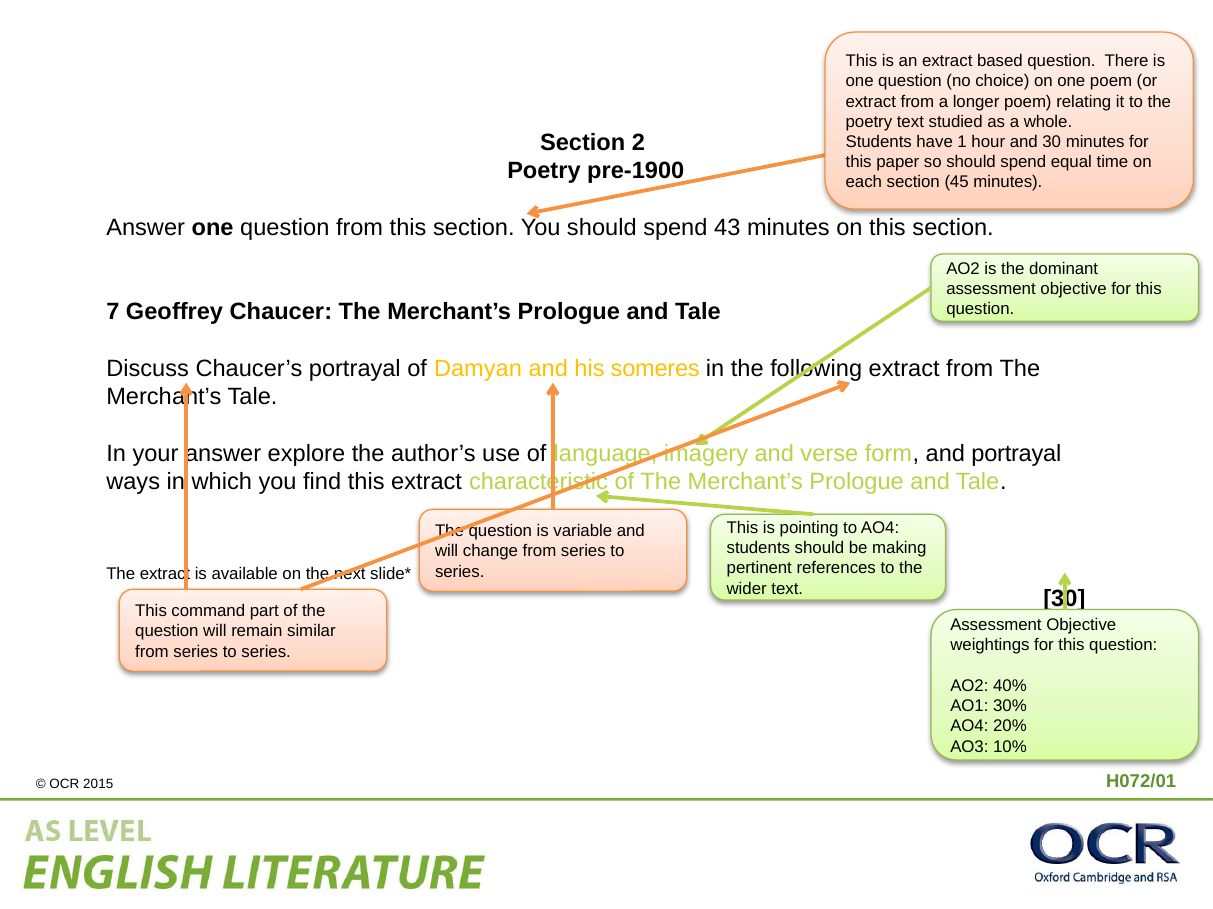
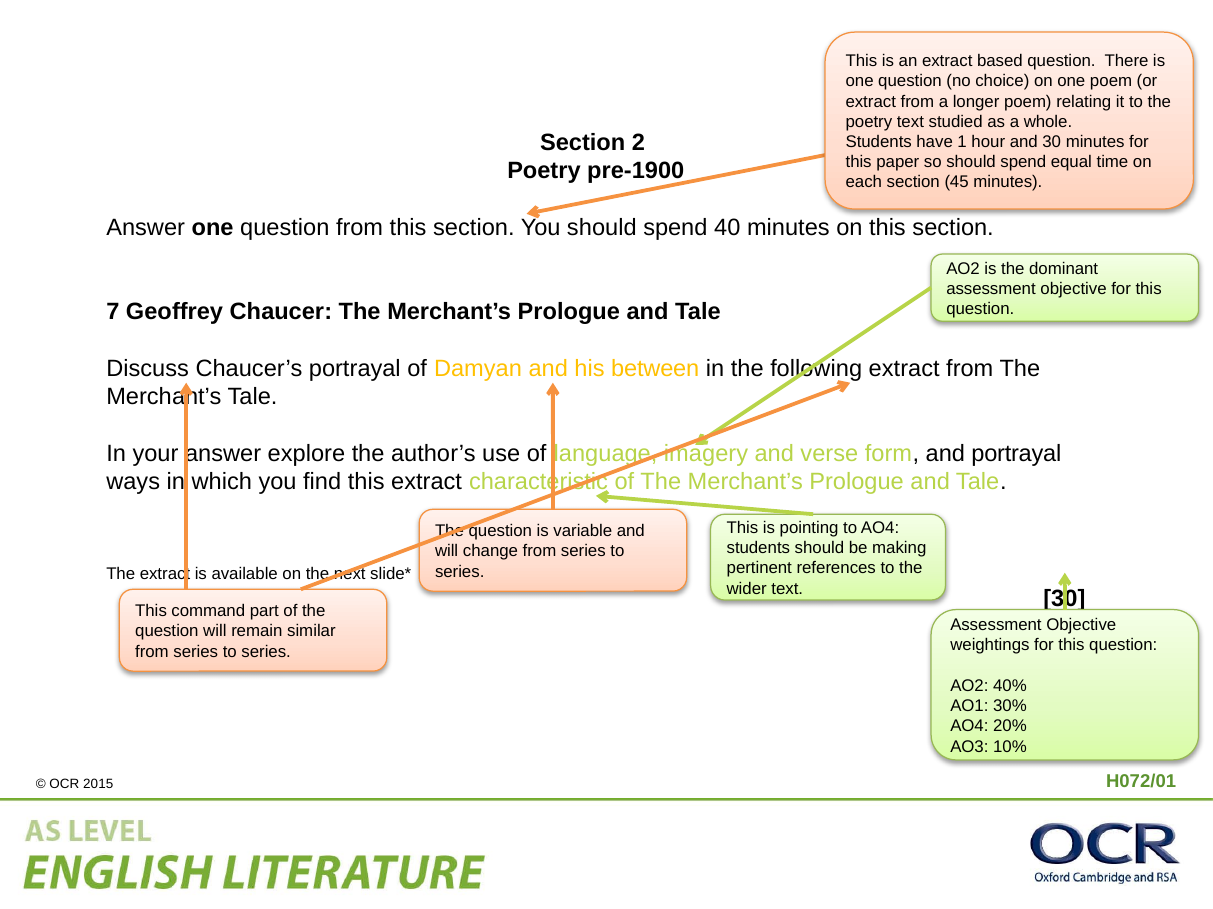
43: 43 -> 40 (727, 227)
someres: someres -> between (655, 369)
